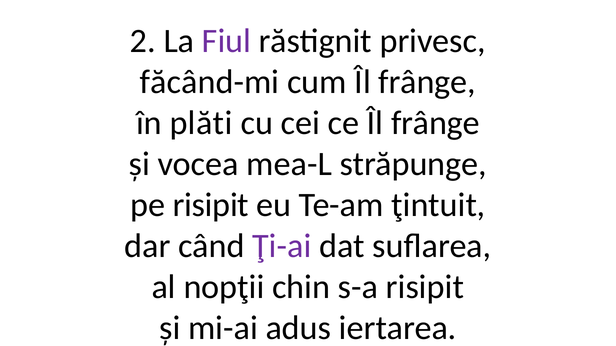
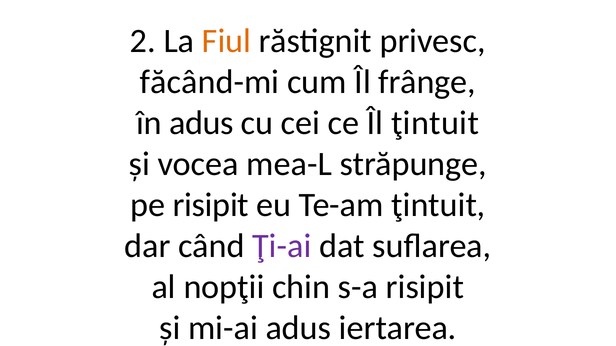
Fiul colour: purple -> orange (227, 41)
în plăti: plăti -> adus (201, 123)
ce Îl frânge: frânge -> ţintuit (435, 123)
